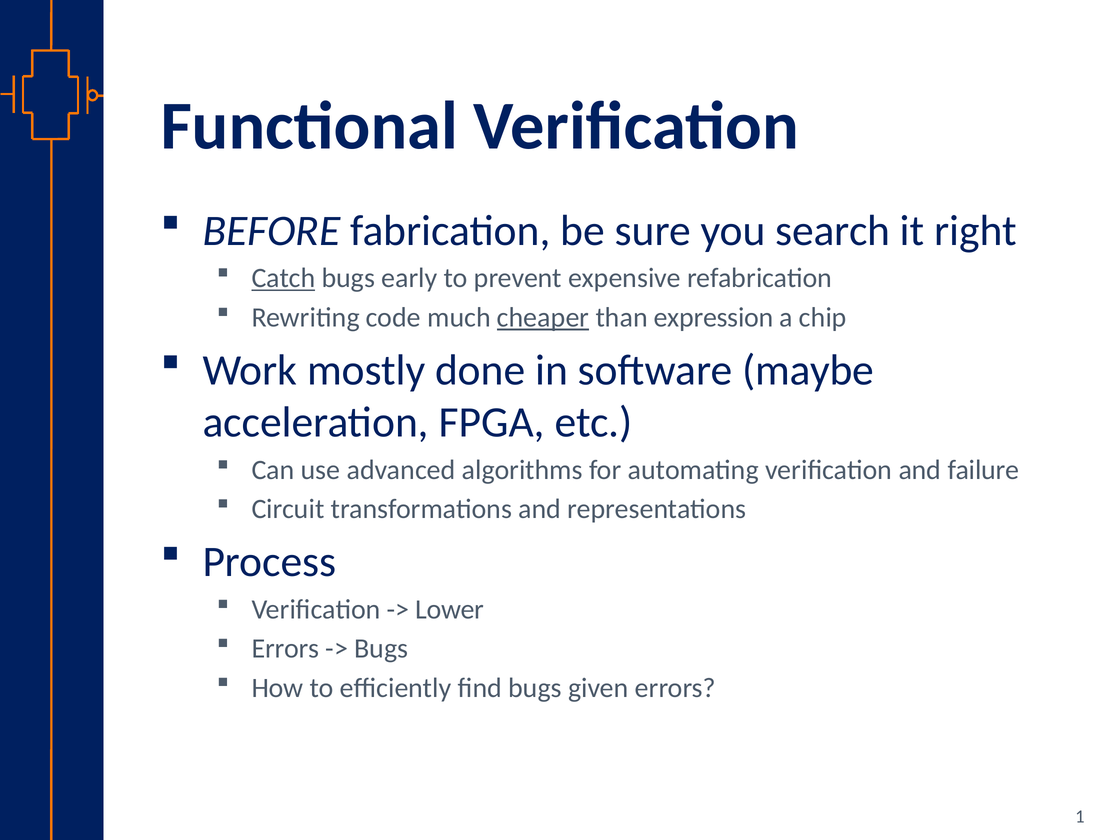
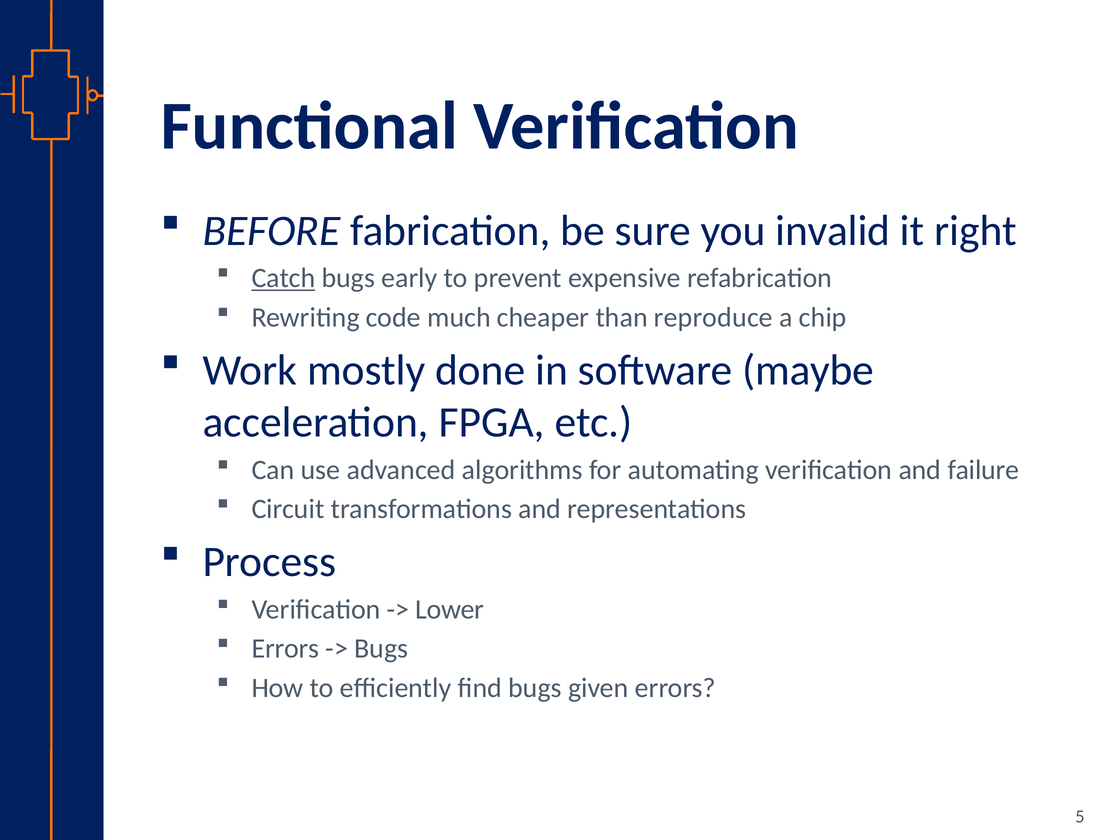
search: search -> invalid (833, 231)
cheaper underline: present -> none (543, 317)
expression: expression -> reproduce (713, 317)
1: 1 -> 5 (1080, 817)
